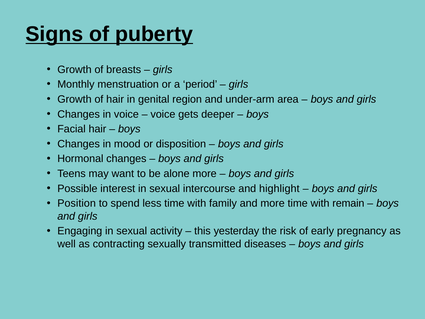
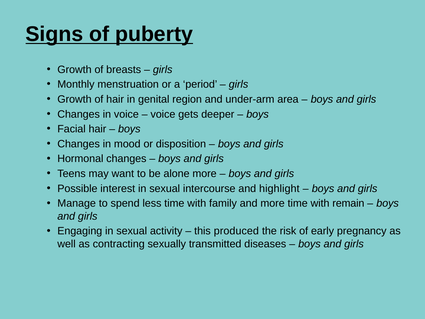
Position: Position -> Manage (77, 203)
yesterday: yesterday -> produced (236, 231)
